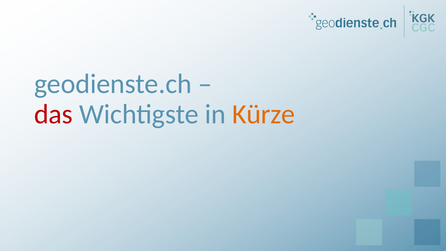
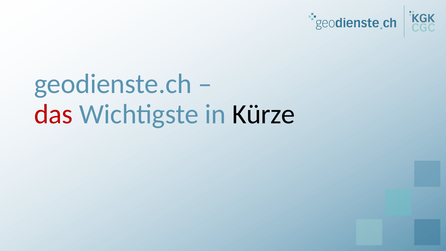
Kürze colour: orange -> black (264, 114)
